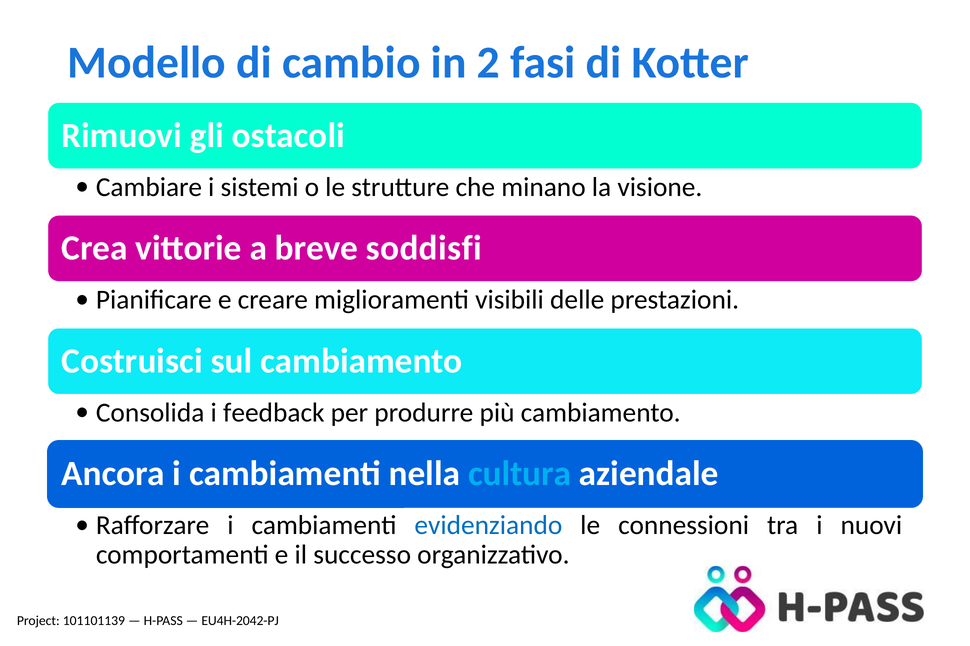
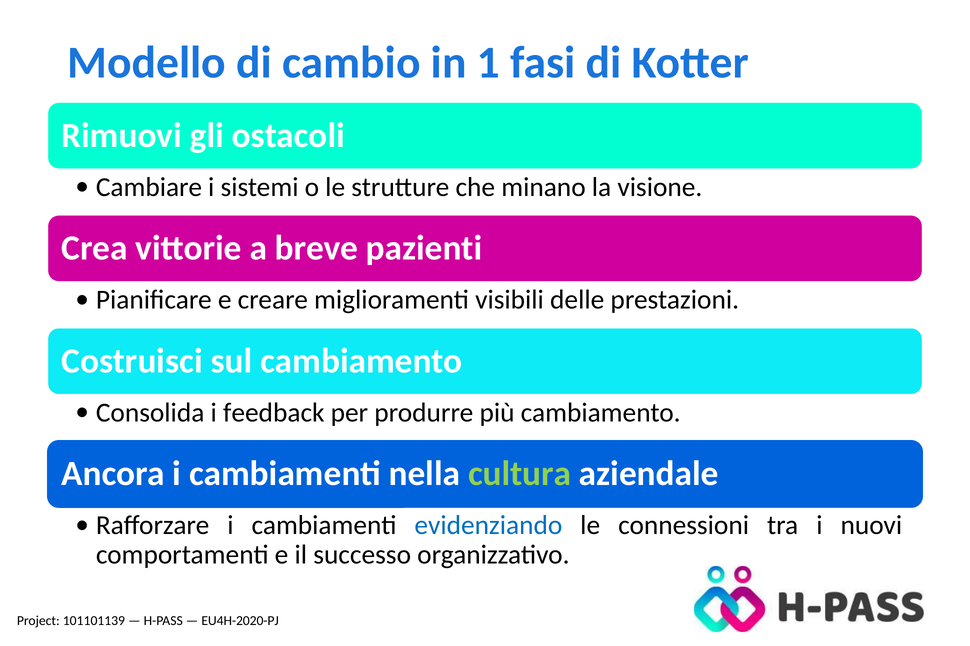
2: 2 -> 1 (488, 63)
soddisfi: soddisfi -> pazienti (424, 248)
cultura colour: light blue -> light green (520, 474)
EU4H-2042-PJ: EU4H-2042-PJ -> EU4H-2020-PJ (240, 621)
